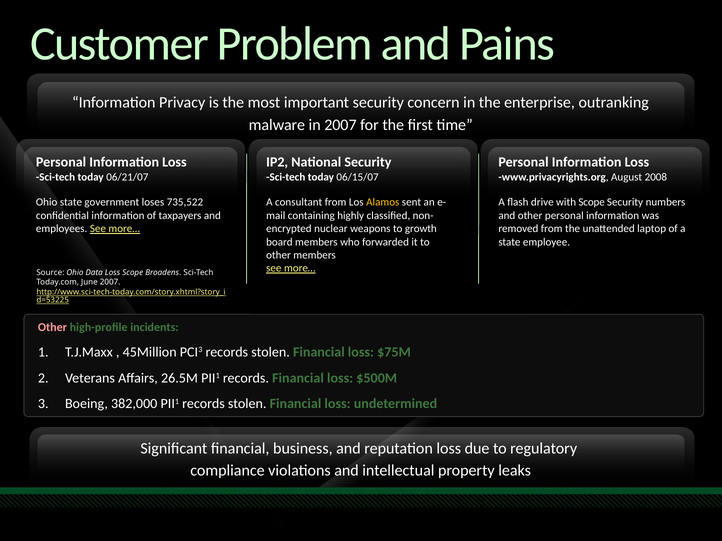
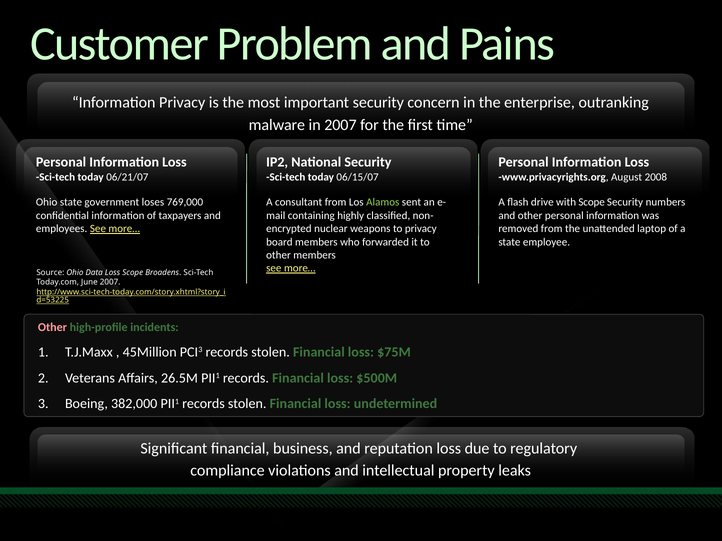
735,522: 735,522 -> 769,000 (185, 202)
Alamos colour: yellow -> light green (383, 202)
to growth: growth -> privacy (421, 229)
